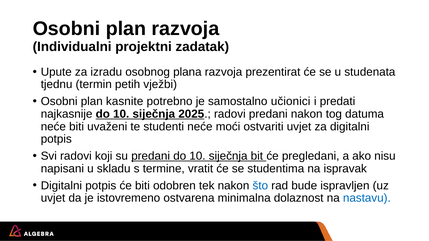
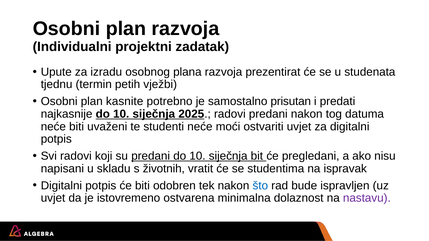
učionici: učionici -> prisutan (291, 102)
termine: termine -> životnih (164, 169)
nastavu colour: blue -> purple (367, 198)
